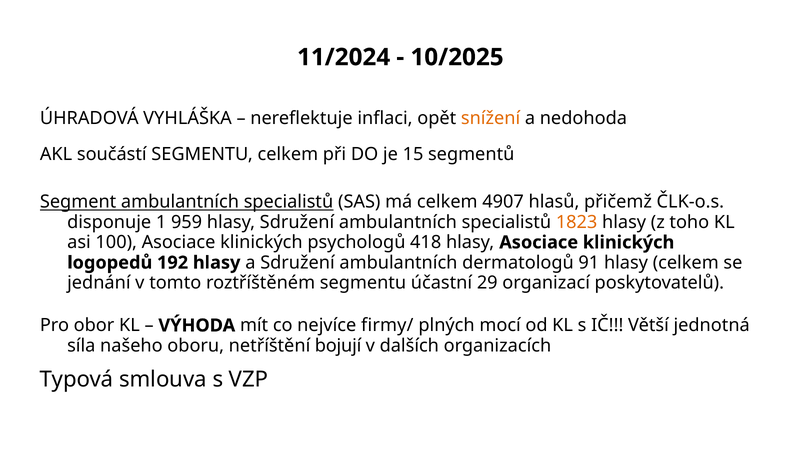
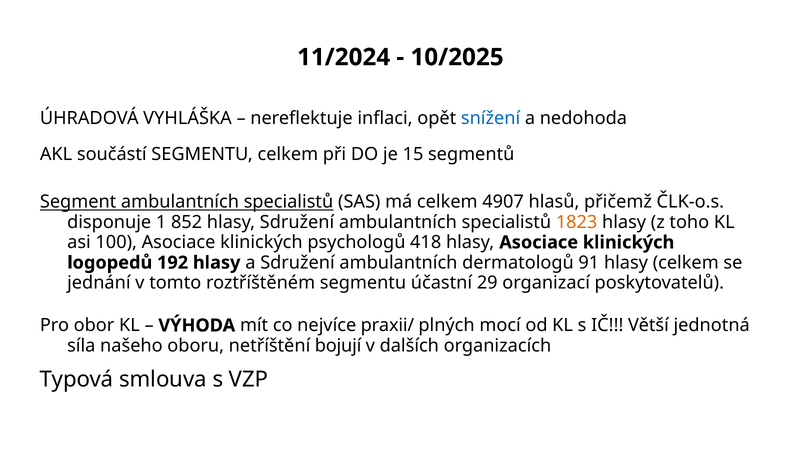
snížení colour: orange -> blue (491, 118)
959: 959 -> 852 (187, 222)
firmy/: firmy/ -> praxii/ (387, 325)
